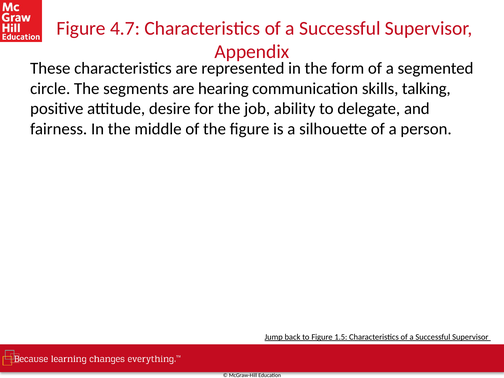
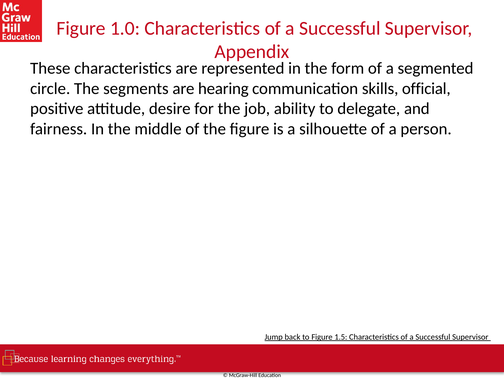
4.7: 4.7 -> 1.0 (125, 28)
talking: talking -> official (426, 89)
